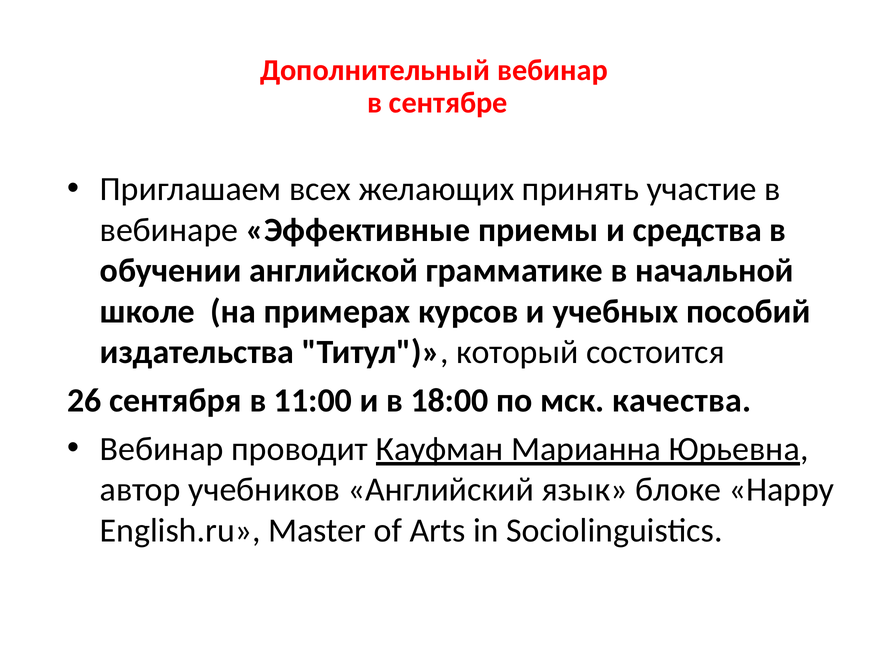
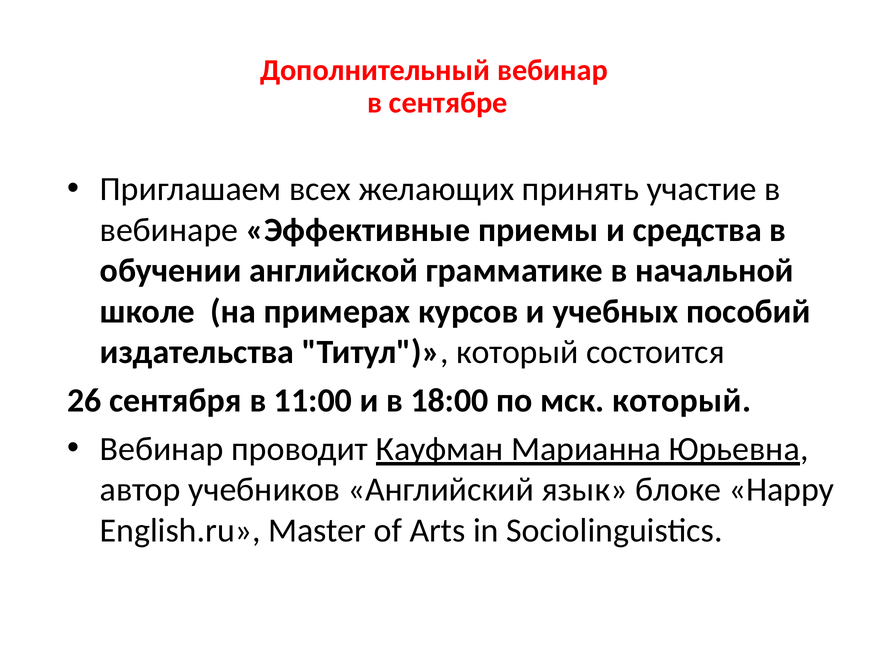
мск качества: качества -> который (682, 401)
